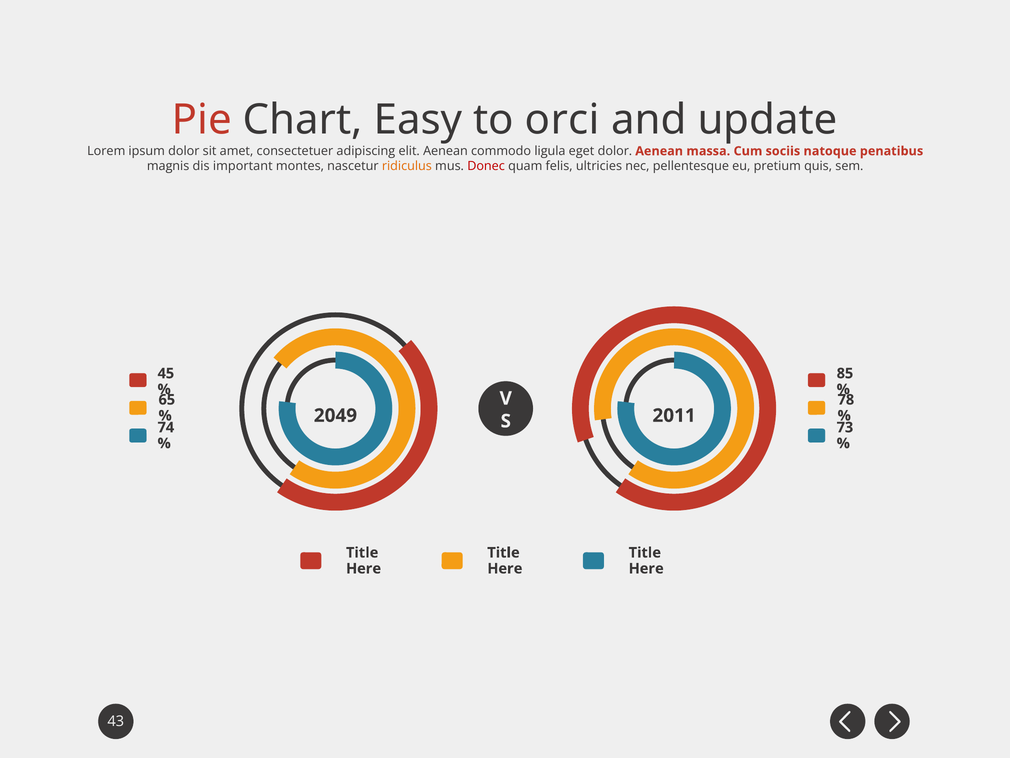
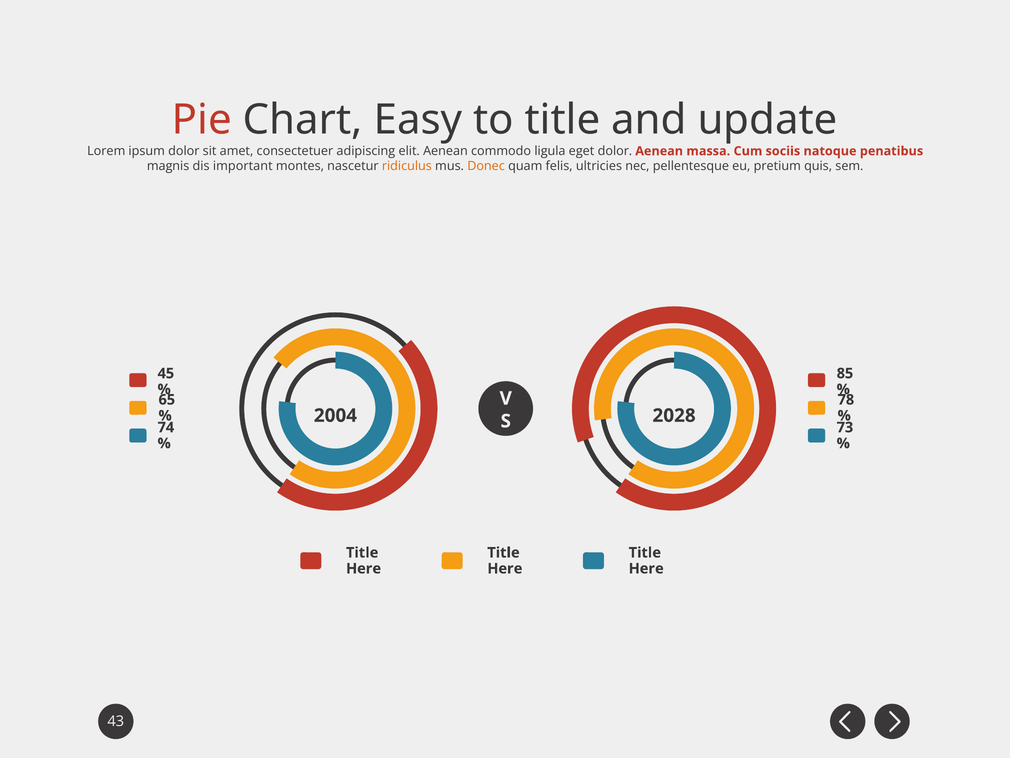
to orci: orci -> title (562, 120)
Donec colour: red -> orange (486, 166)
2049: 2049 -> 2004 (335, 415)
2011: 2011 -> 2028 (674, 415)
